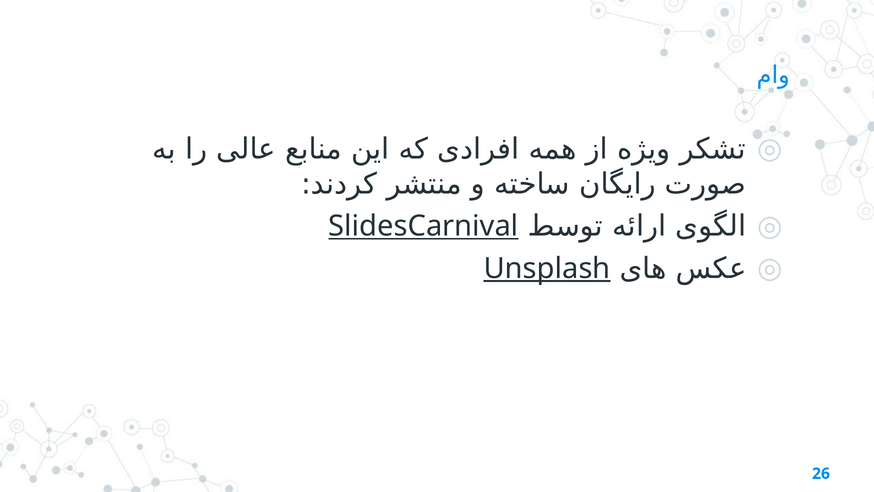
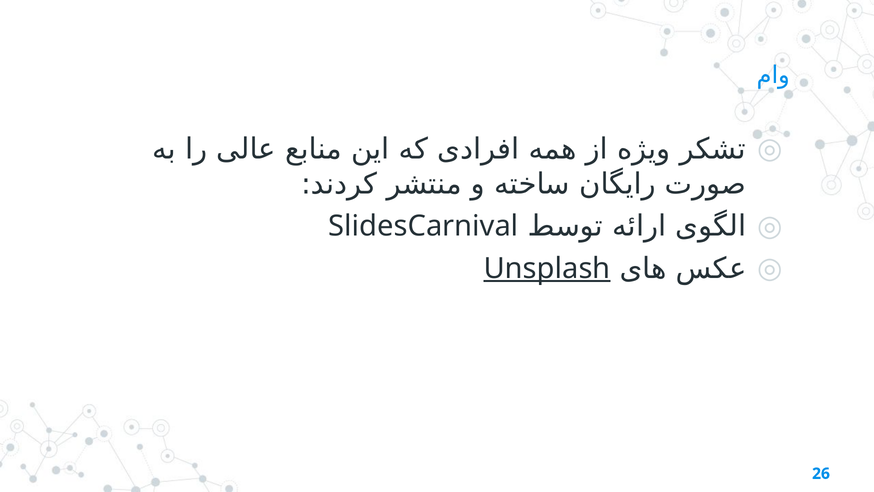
SlidesCarnival underline: present -> none (423, 226)
